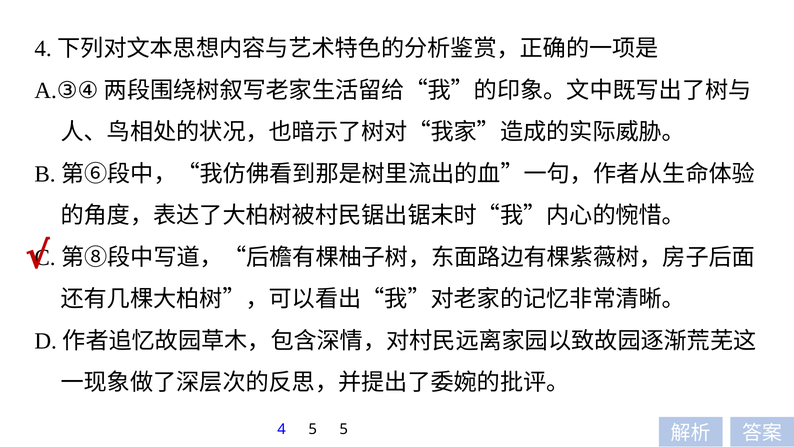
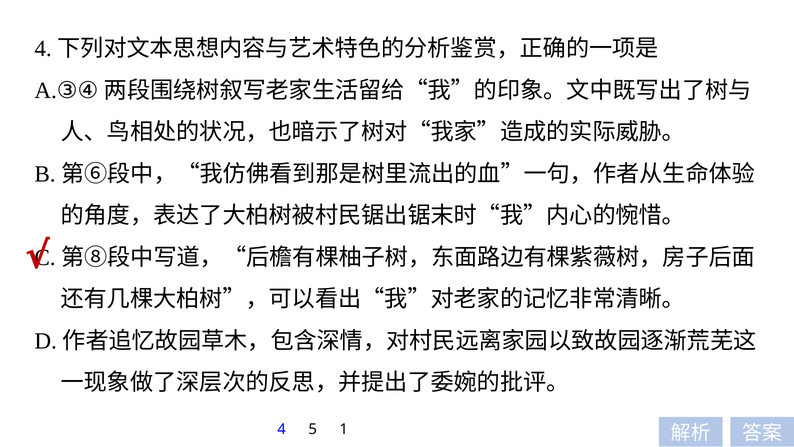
5 5: 5 -> 1 (344, 429)
